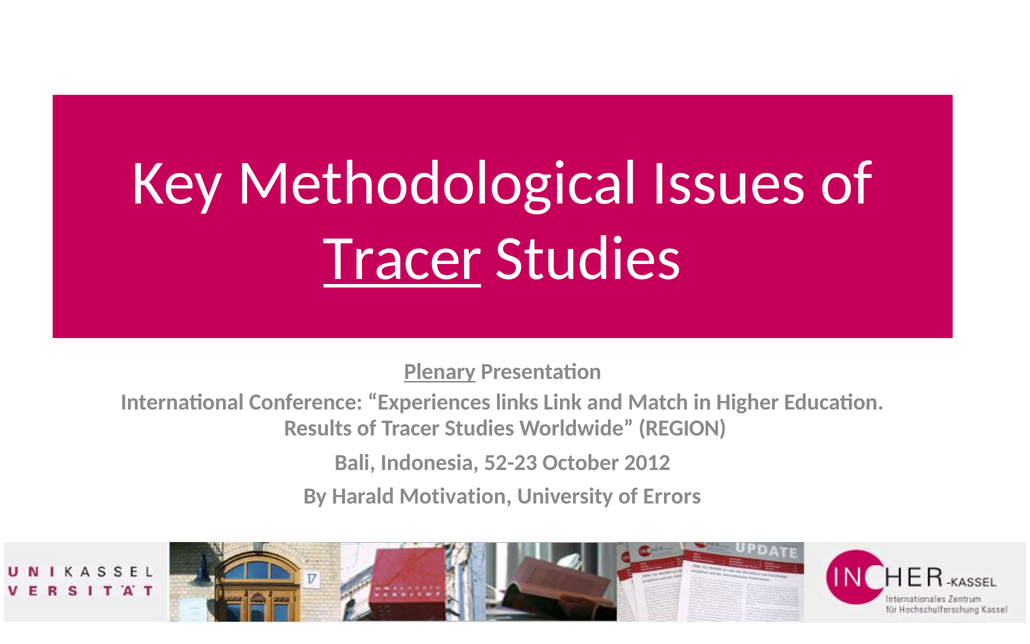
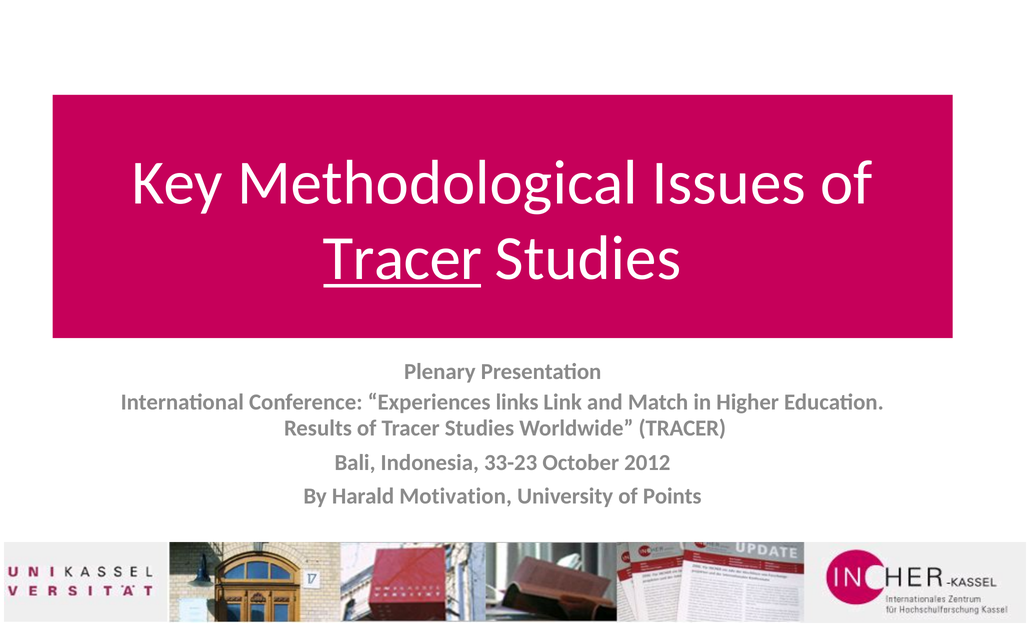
Plenary underline: present -> none (440, 372)
Worldwide REGION: REGION -> TRACER (682, 428)
52-23: 52-23 -> 33-23 (511, 462)
Errors: Errors -> Points (672, 496)
